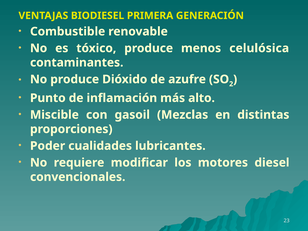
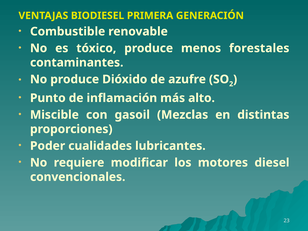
celulósica: celulósica -> forestales (259, 48)
